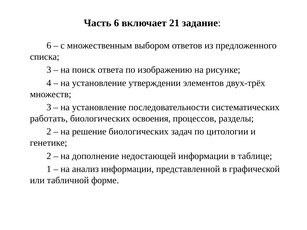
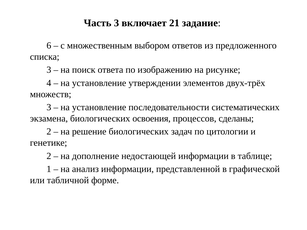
Часть 6: 6 -> 3 (116, 23)
работать: работать -> экзамена (49, 119)
разделы: разделы -> сделаны (236, 119)
